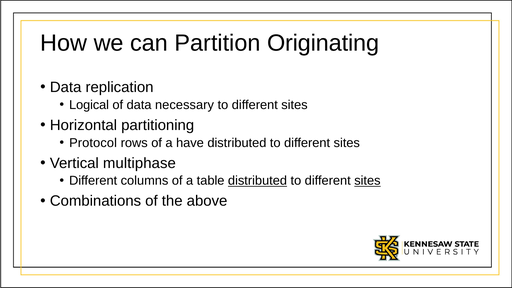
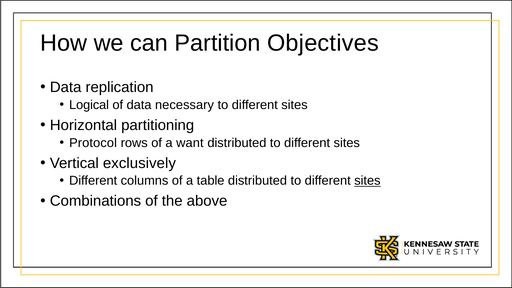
Originating: Originating -> Objectives (323, 43)
have: have -> want (190, 143)
multiphase: multiphase -> exclusively (139, 163)
distributed underline: present -> none (257, 181)
